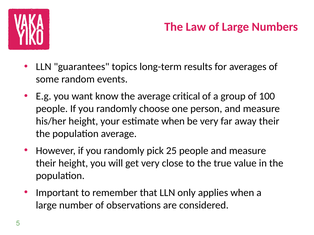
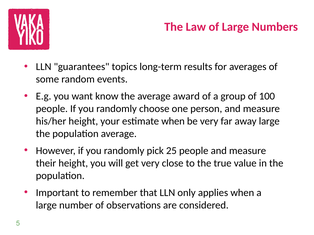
critical: critical -> award (186, 96)
away their: their -> large (269, 121)
